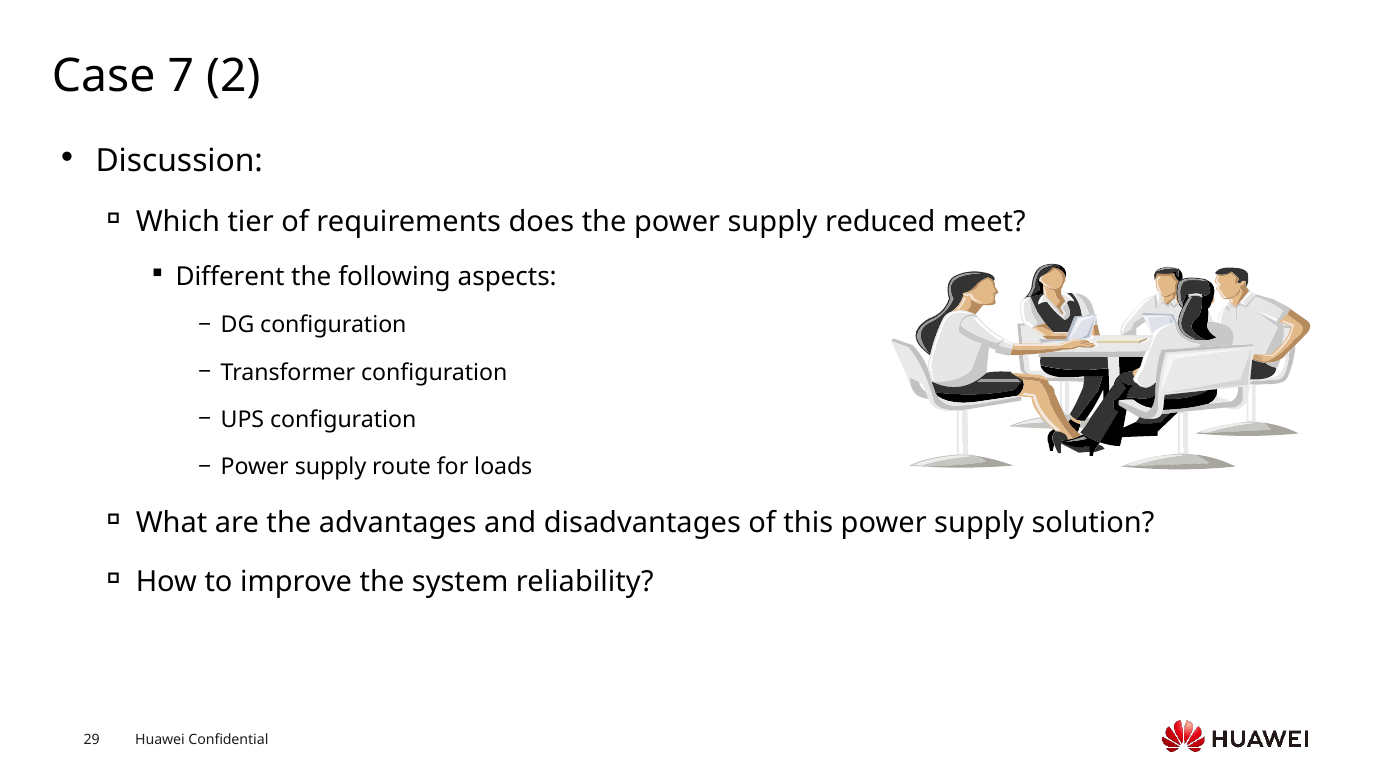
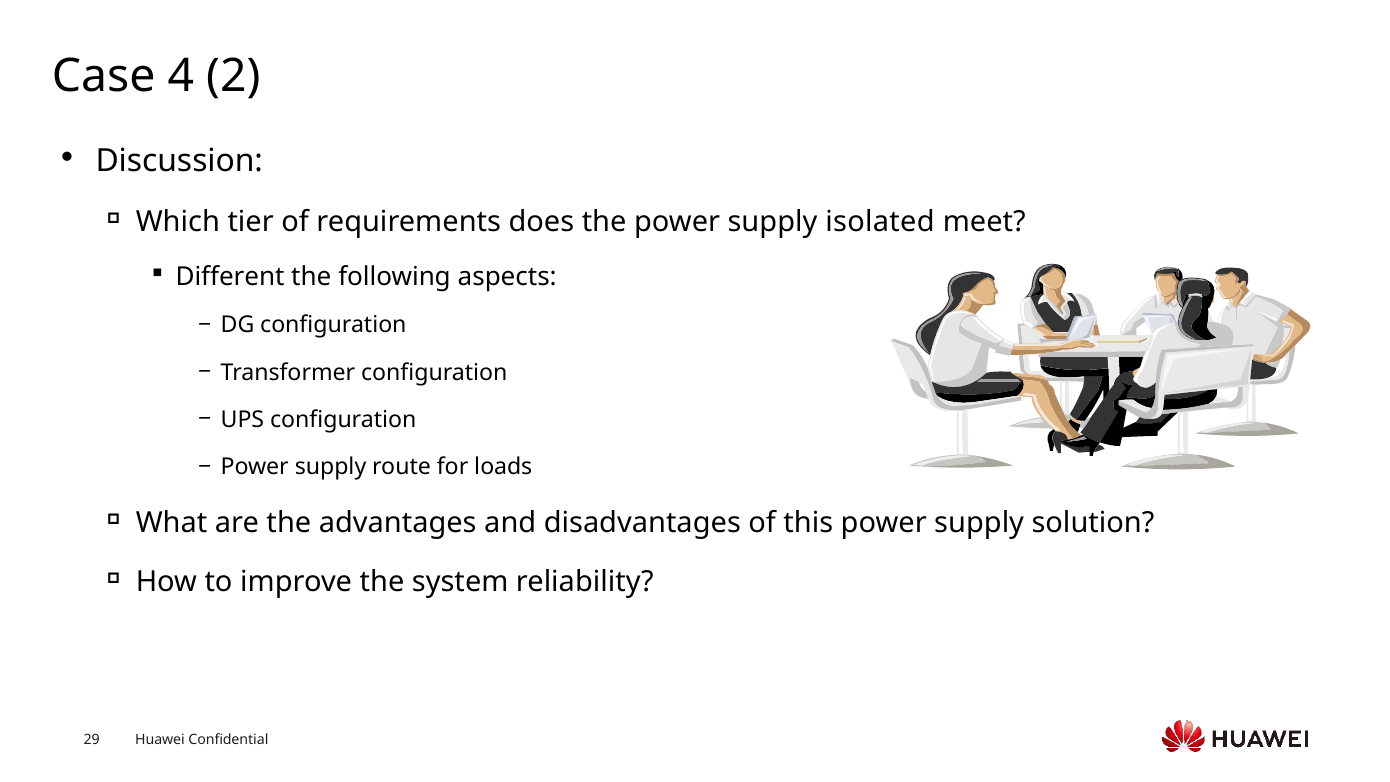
7: 7 -> 4 (181, 76)
reduced: reduced -> isolated (880, 222)
